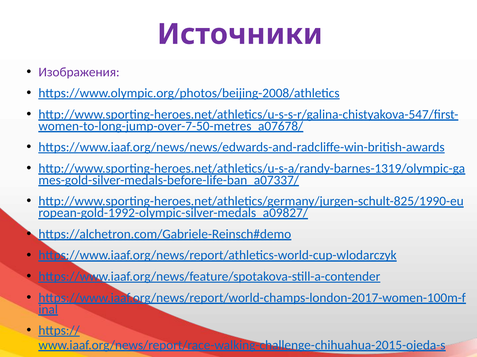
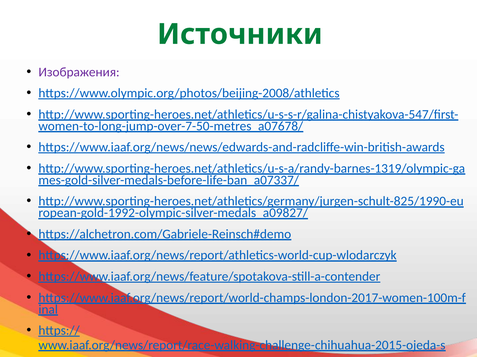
Источники colour: purple -> green (240, 34)
